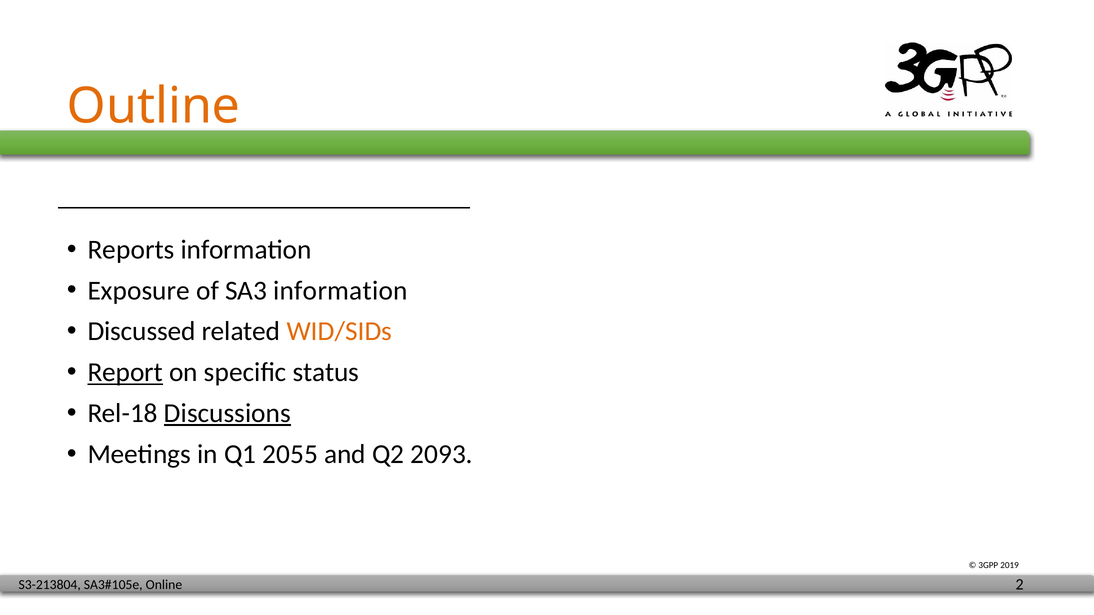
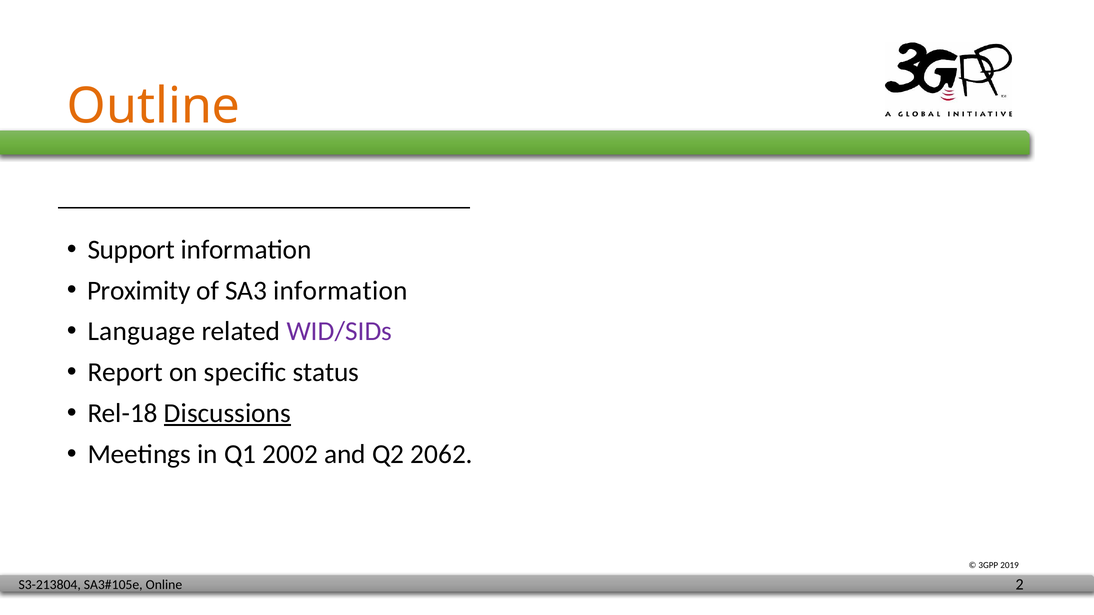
Reports: Reports -> Support (131, 250)
Exposure: Exposure -> Proximity (139, 291)
Discussed: Discussed -> Language (141, 332)
WID/SIDs colour: orange -> purple (339, 332)
Report underline: present -> none (125, 373)
2055: 2055 -> 2002 (290, 454)
2093: 2093 -> 2062 (442, 454)
